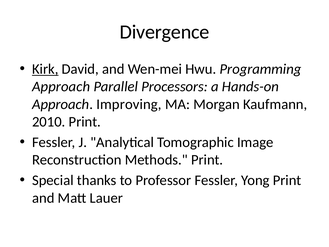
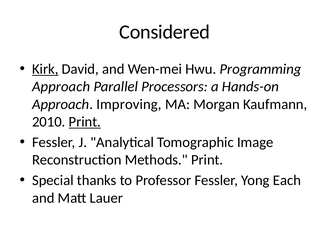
Divergence: Divergence -> Considered (165, 32)
Print underline: none -> present (85, 122)
Yong Print: Print -> Each (287, 180)
